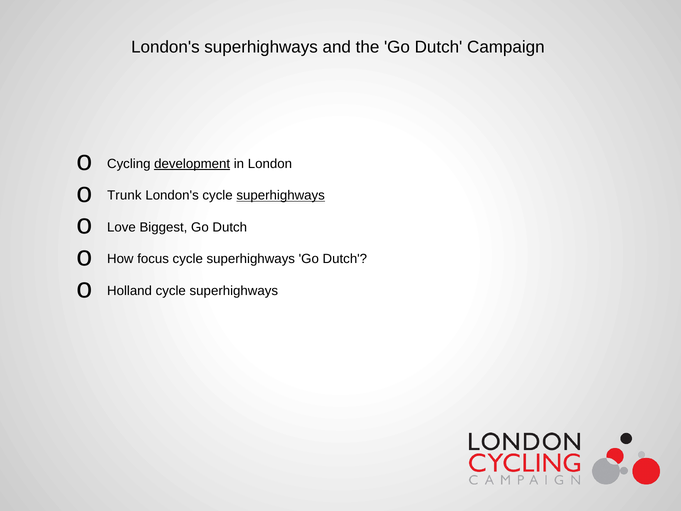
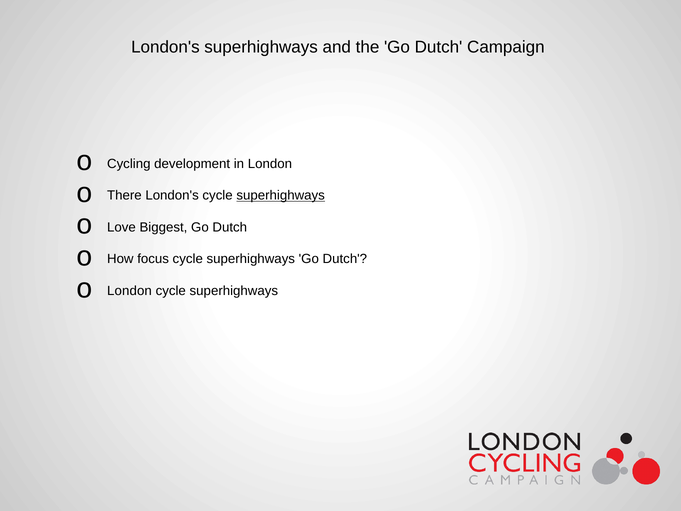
development underline: present -> none (192, 164)
Trunk: Trunk -> There (124, 195)
Holland: Holland -> London (129, 291)
